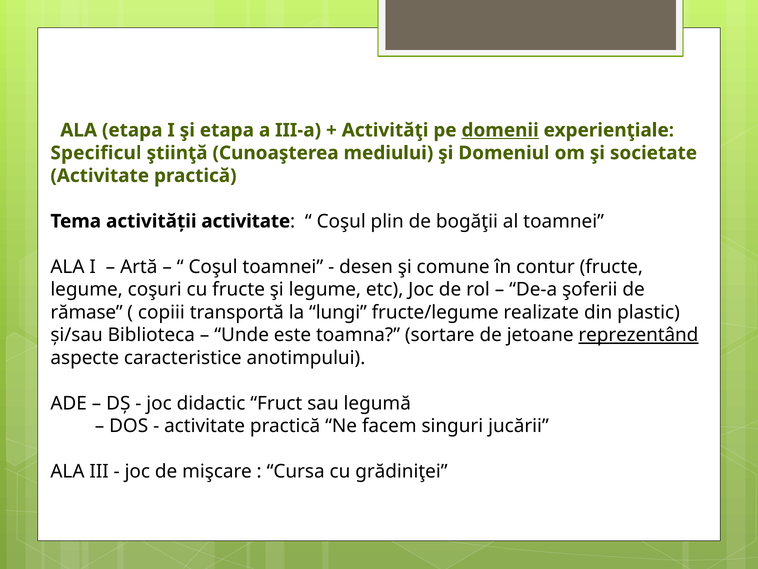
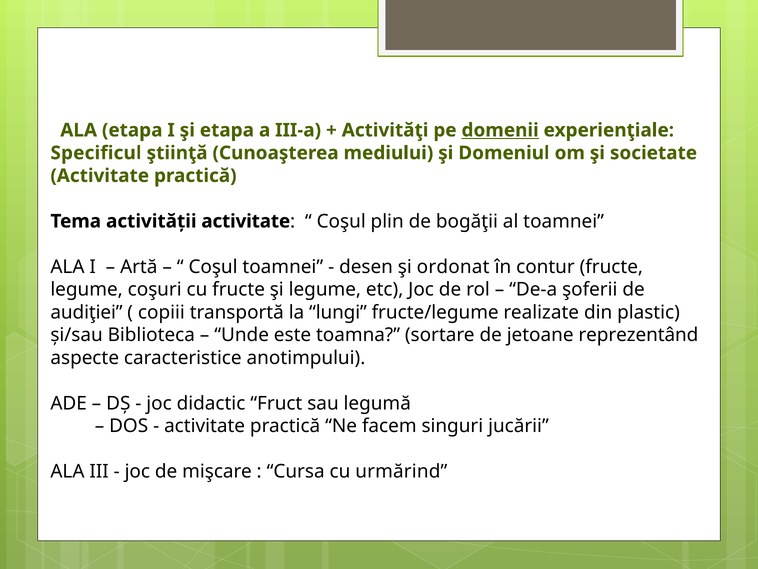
comune: comune -> ordonat (453, 267)
rămase: rămase -> audiţiei (87, 312)
reprezentând underline: present -> none (638, 335)
grădiniţei: grădiniţei -> urmărind (401, 471)
